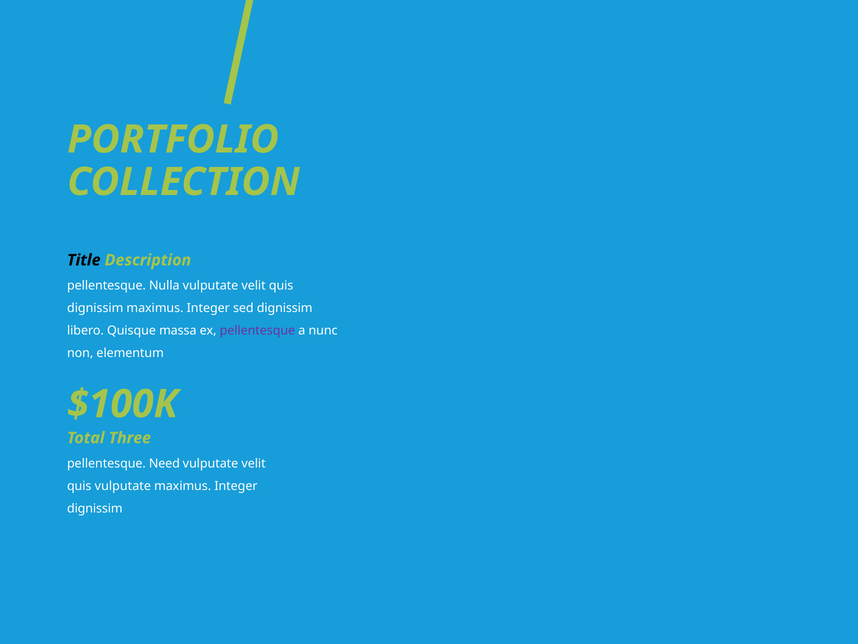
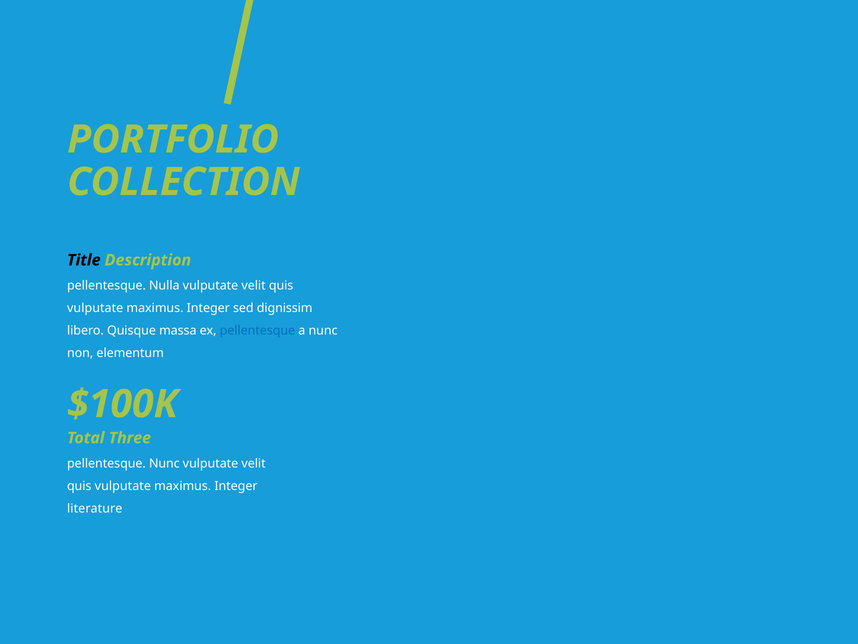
dignissim: dignissim -> vulputate (95, 308)
pellentesque colour: purple -> blue (257, 330)
pellentesque Need: Need -> Nunc (164, 463)
dignissim: dignissim -> literature (95, 508)
